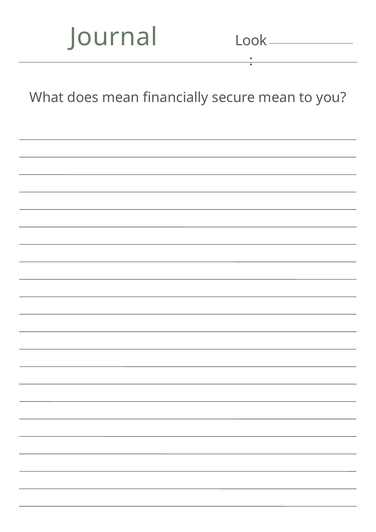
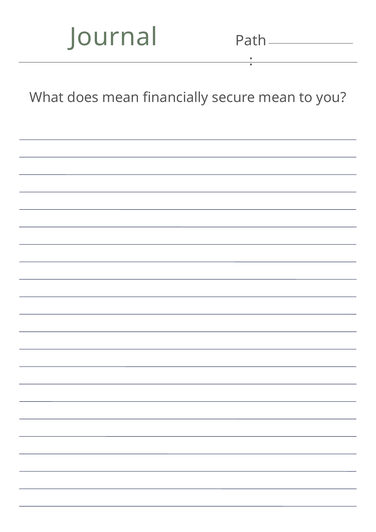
Look: Look -> Path (251, 41)
